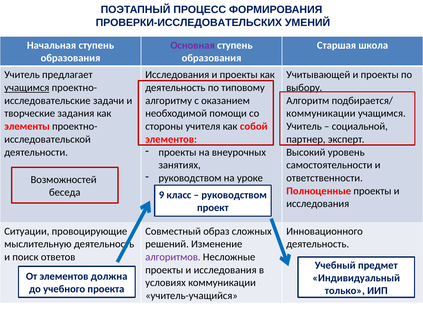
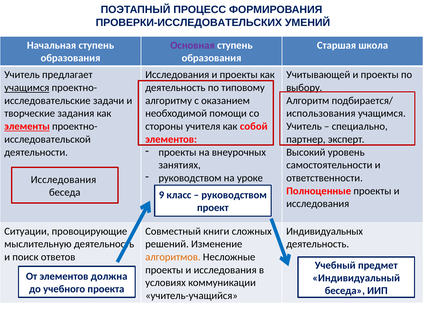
коммуникации: коммуникации -> использования (321, 114)
элементы underline: none -> present (27, 126)
социальной: социальной -> специально (360, 126)
Возможностей: Возможностей -> Исследования (64, 180)
образ: образ -> книги (216, 231)
Инновационного: Инновационного -> Индивидуальных (325, 231)
алгоритмов colour: purple -> orange (173, 257)
только: только -> беседа (345, 291)
